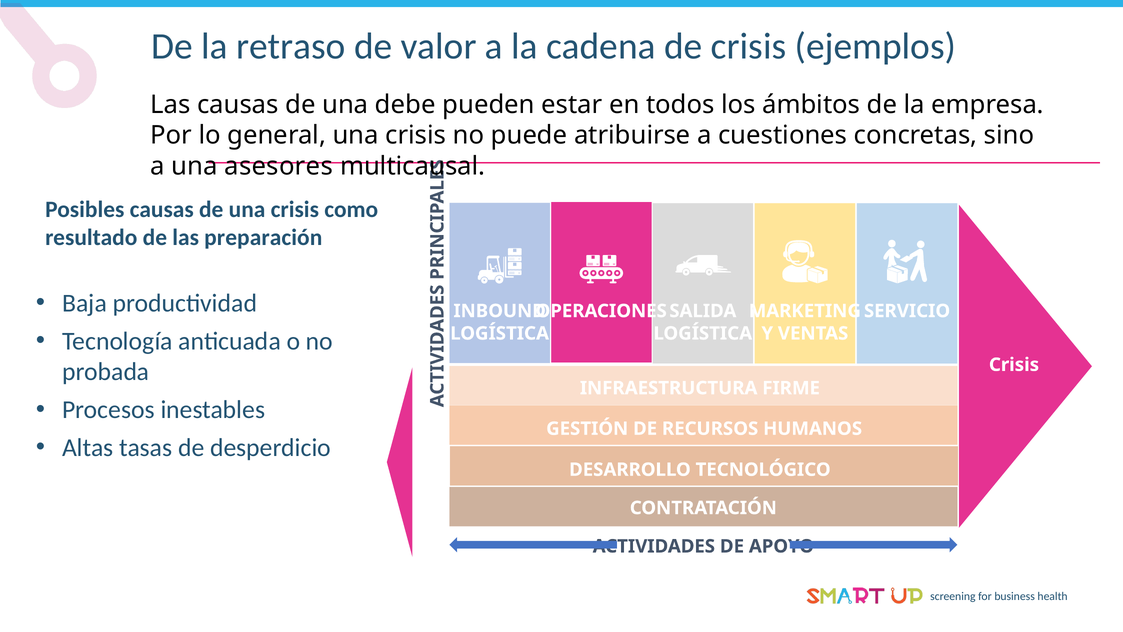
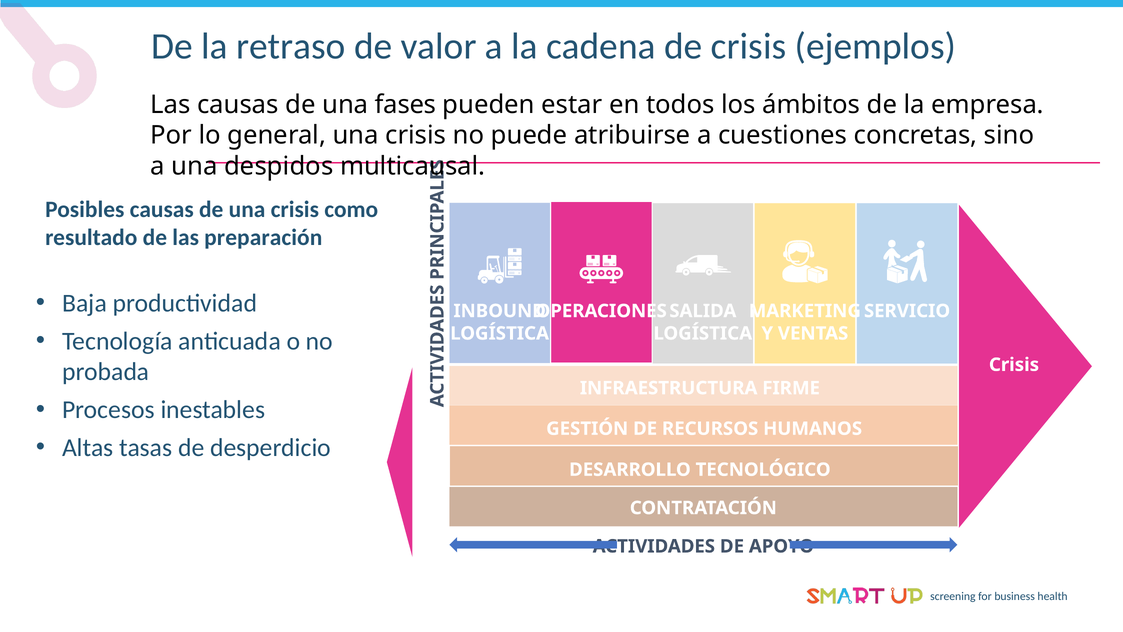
debe: debe -> fases (406, 104)
asesores: asesores -> despidos (279, 166)
